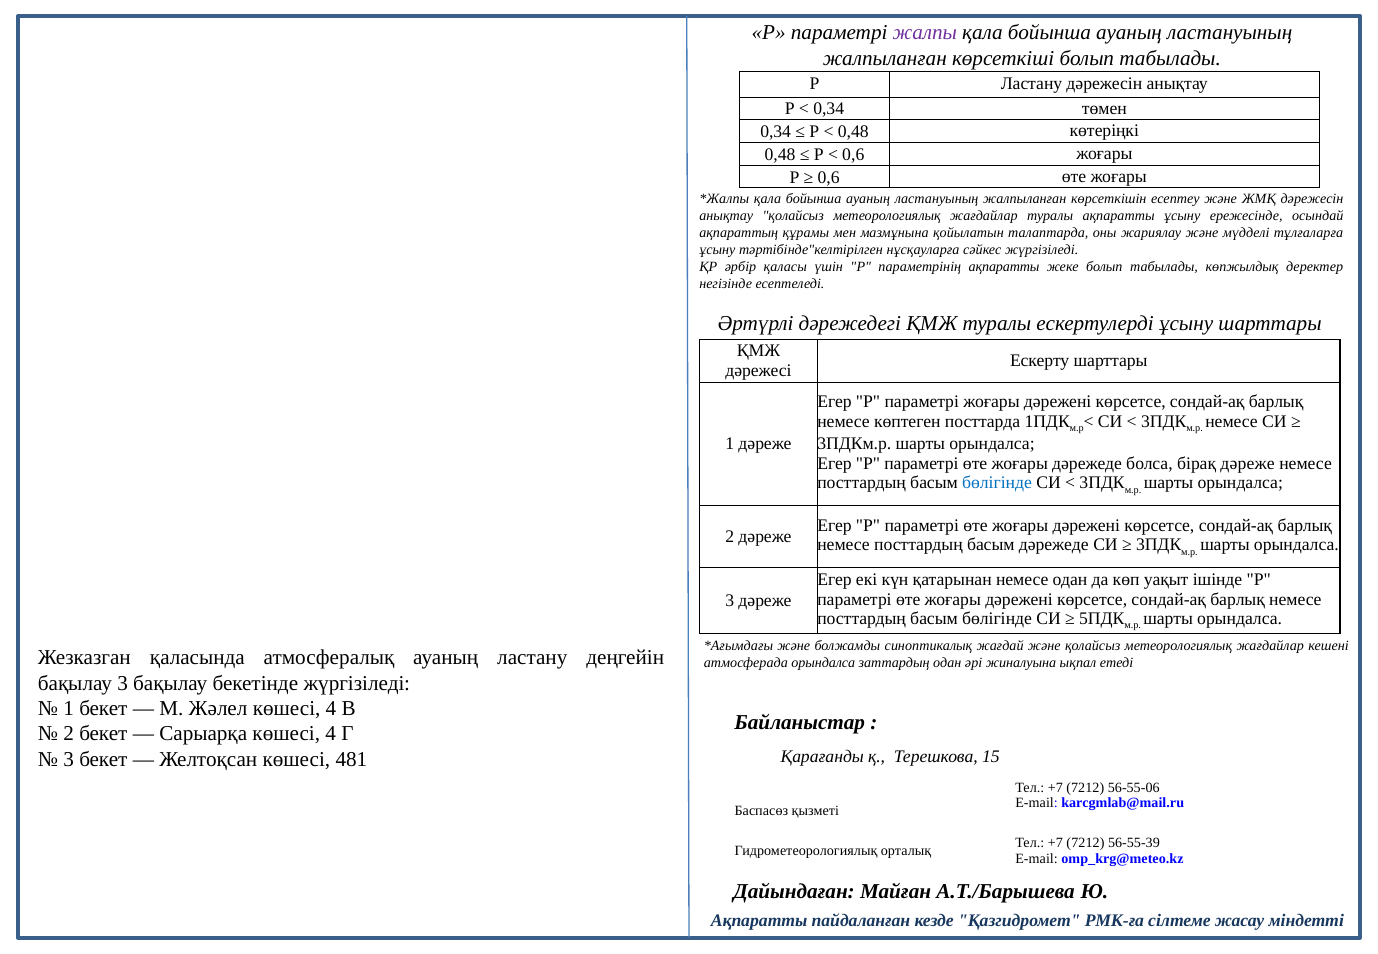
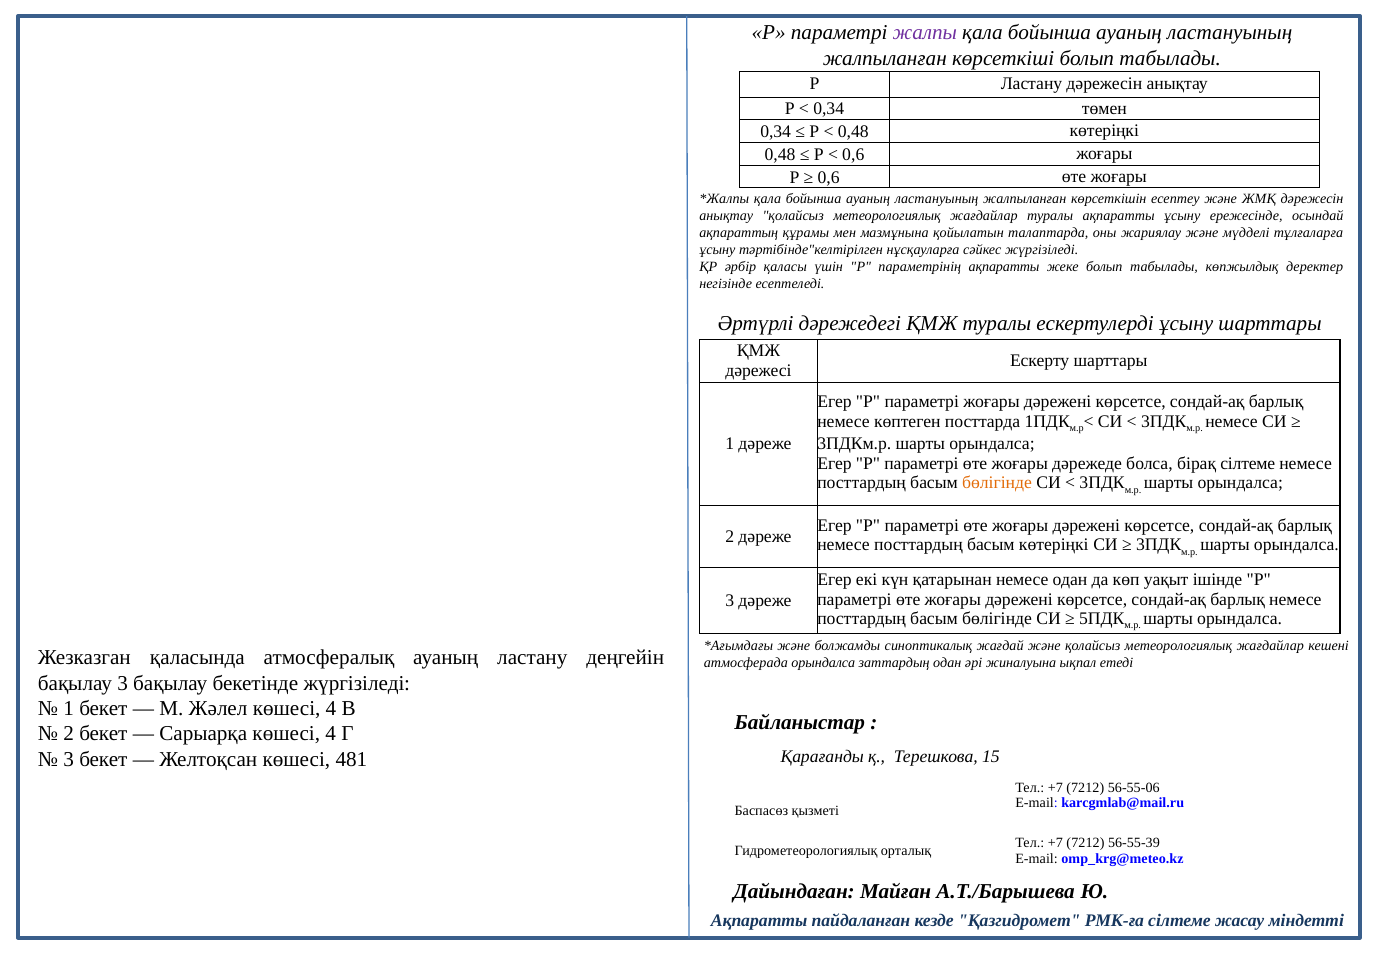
бірақ дәреже: дәреже -> сілтеме (1248, 463)
бөлігінде colour: blue -> orange (997, 483)
басым дәрежеде: дәрежеде -> көтеріңкі (1054, 545)
